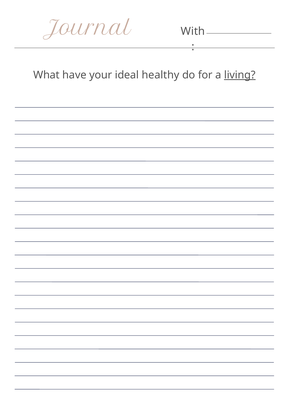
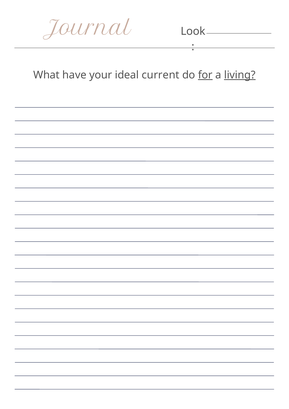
With: With -> Look (193, 31)
healthy: healthy -> current (161, 75)
for underline: none -> present (205, 75)
